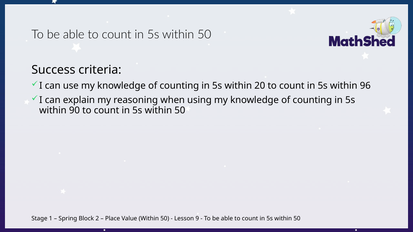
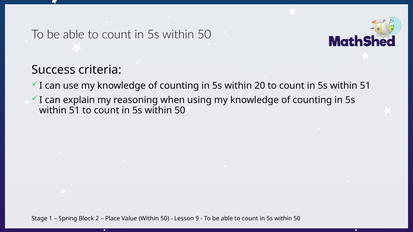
96: 96 -> 51 (365, 86)
90: 90 -> 51 (74, 110)
